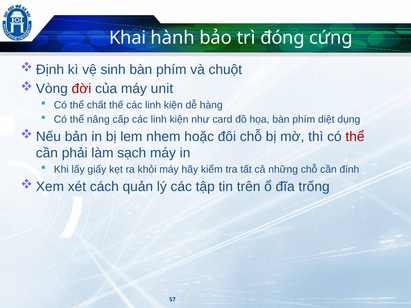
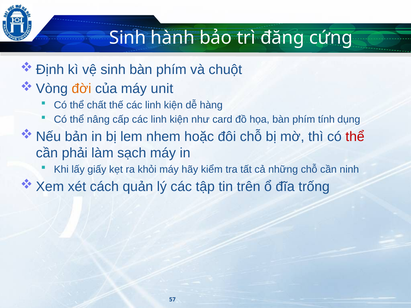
Khai: Khai -> Sinh (128, 38)
đóng: đóng -> đăng (282, 38)
đời colour: red -> orange (81, 89)
diệt: diệt -> tính (326, 119)
đính: đính -> ninh (349, 169)
